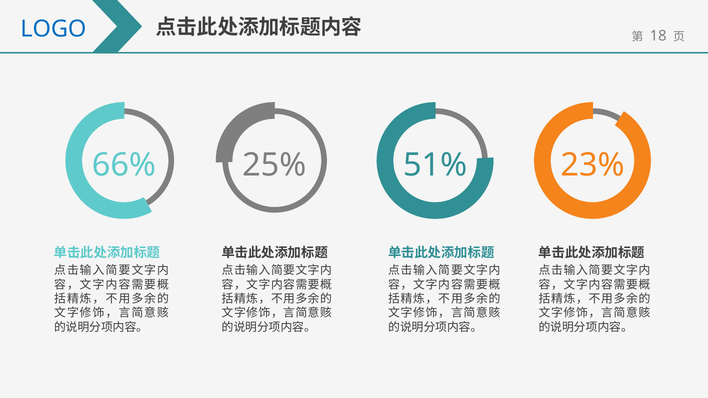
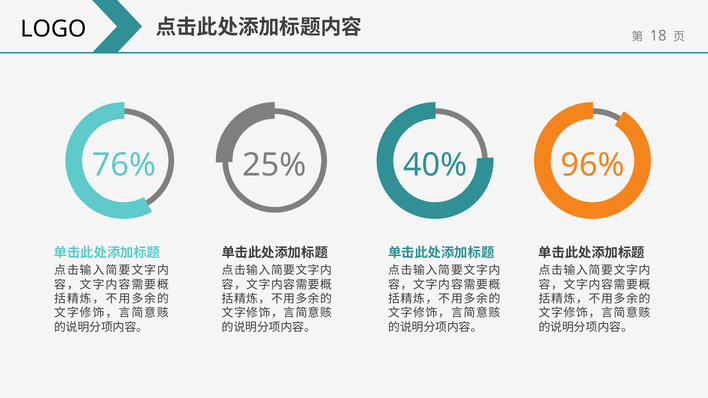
LOGO colour: blue -> black (53, 29)
66%: 66% -> 76% (124, 165)
51%: 51% -> 40% (435, 165)
23%: 23% -> 96% (592, 165)
